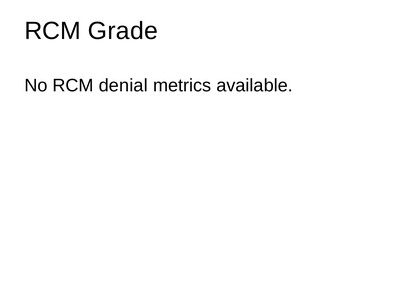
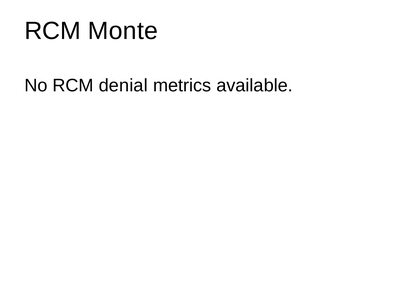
Grade: Grade -> Monte (123, 31)
